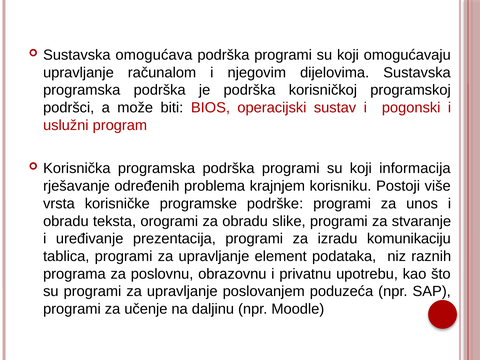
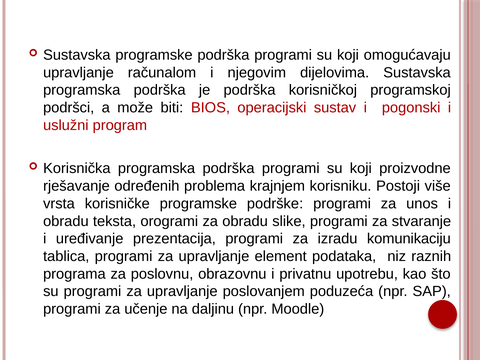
Sustavska omogućava: omogućava -> programske (154, 55)
informacija: informacija -> proizvodne (415, 168)
